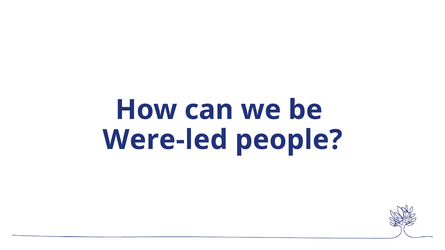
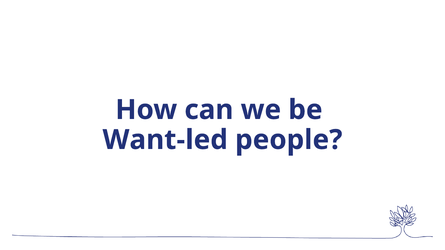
Were-led: Were-led -> Want-led (165, 140)
